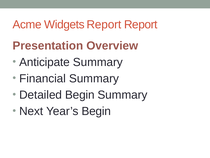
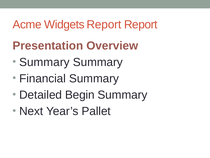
Anticipate: Anticipate -> Summary (44, 62)
Year’s Begin: Begin -> Pallet (96, 111)
